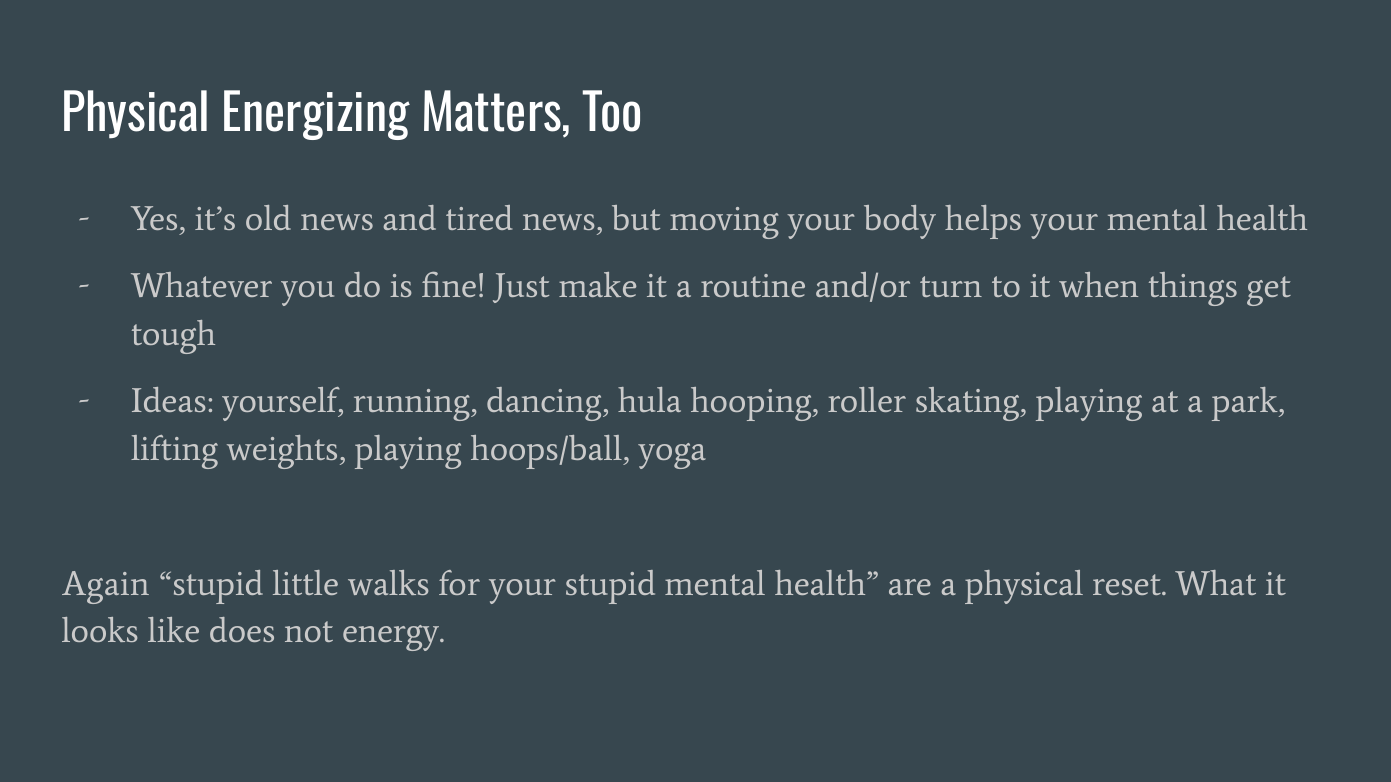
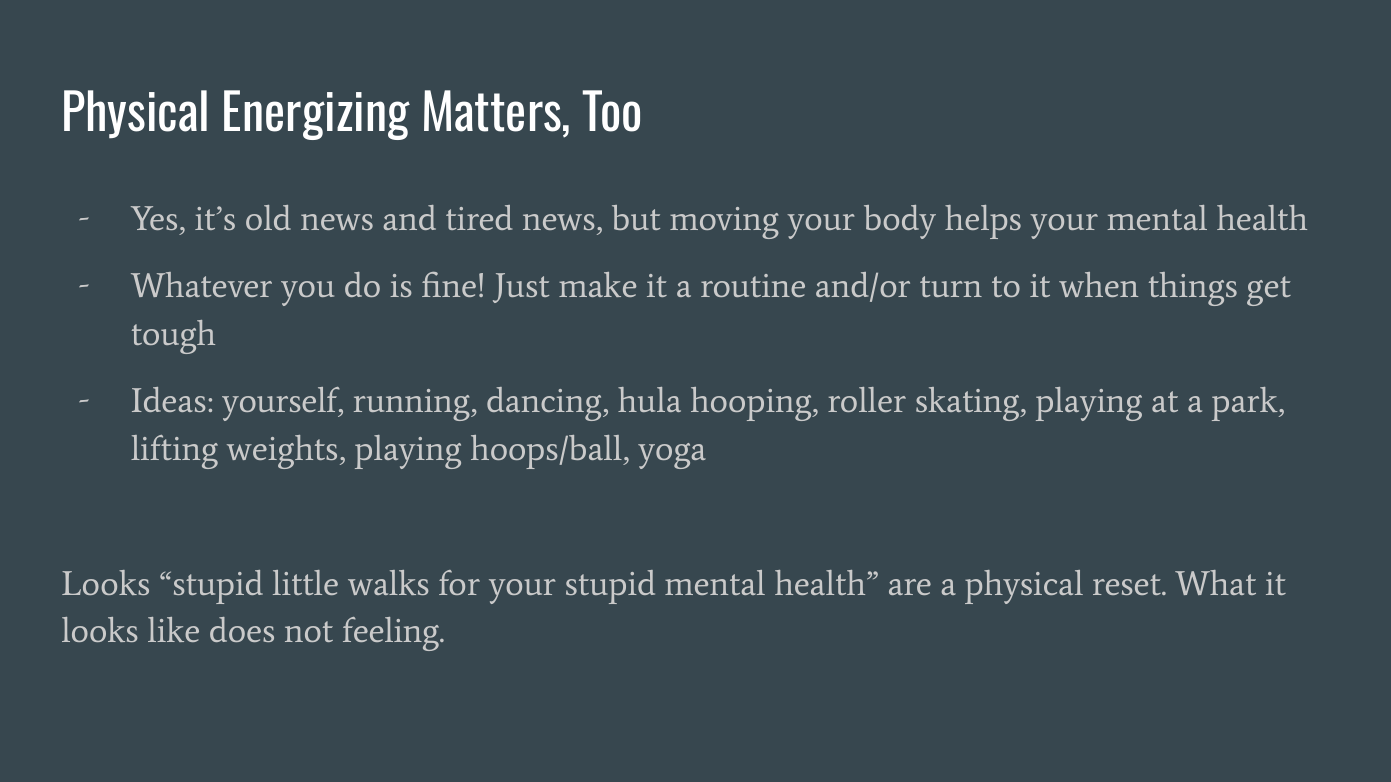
Again: Again -> Looks (106, 584)
energy: energy -> feeling (393, 632)
